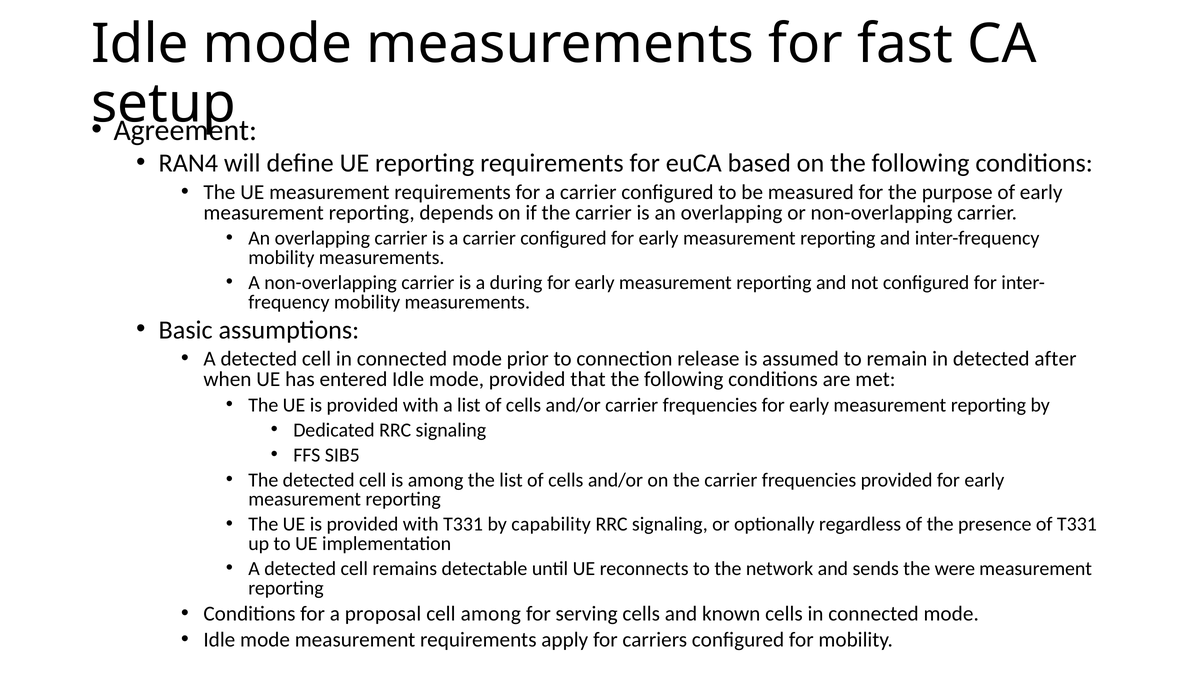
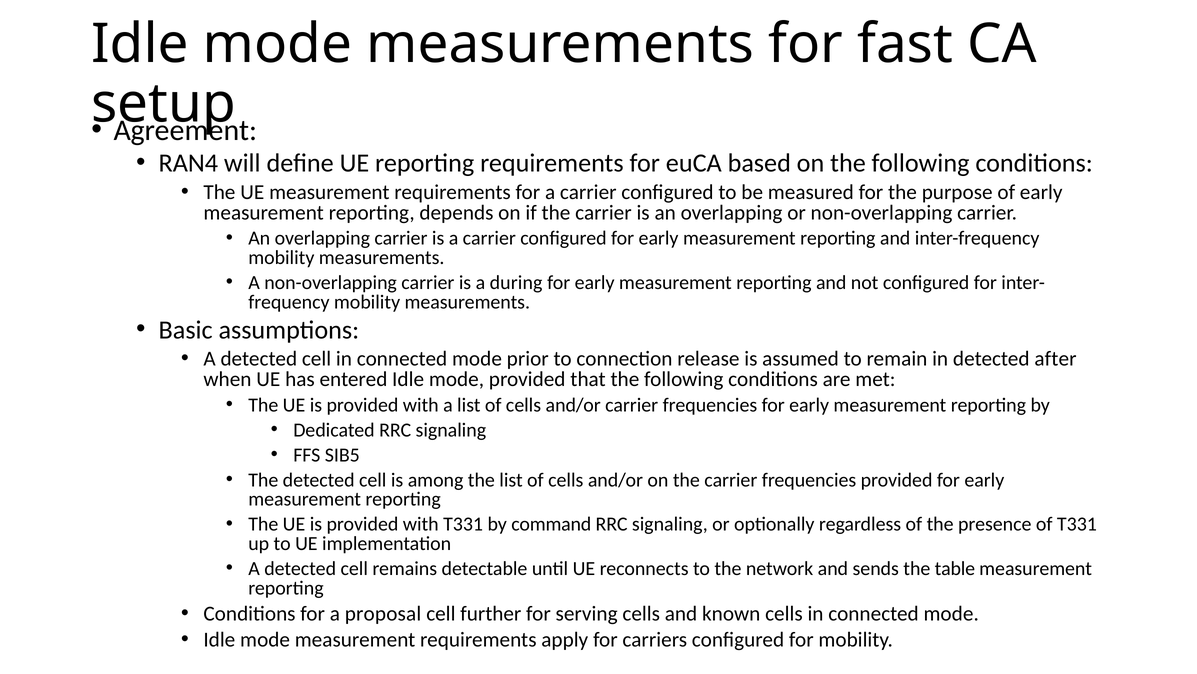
capability: capability -> command (551, 524)
were: were -> table (955, 568)
cell among: among -> further (491, 613)
